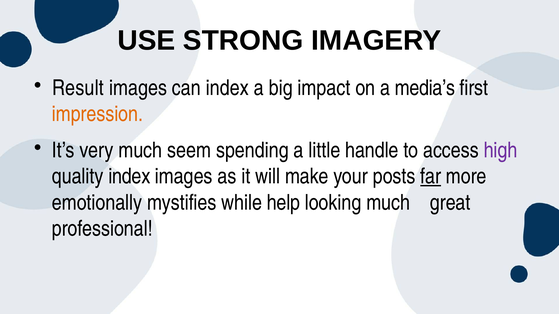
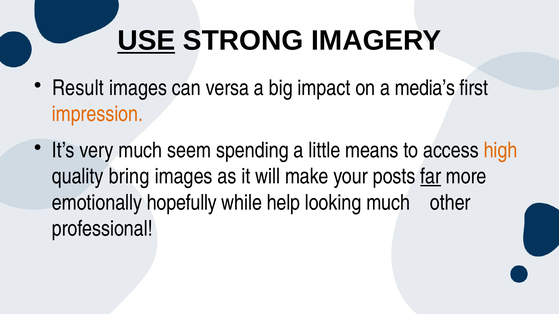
USE underline: none -> present (146, 41)
can index: index -> versa (227, 88)
handle: handle -> means (372, 150)
high colour: purple -> orange (501, 150)
quality index: index -> bring (129, 177)
mystifies: mystifies -> hopefully (182, 203)
great: great -> other (450, 203)
